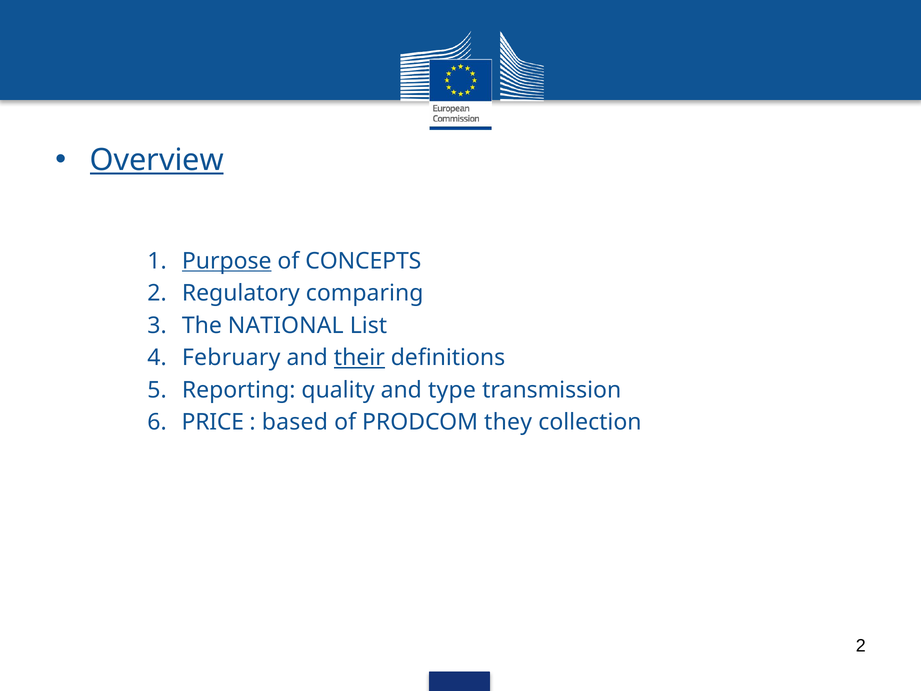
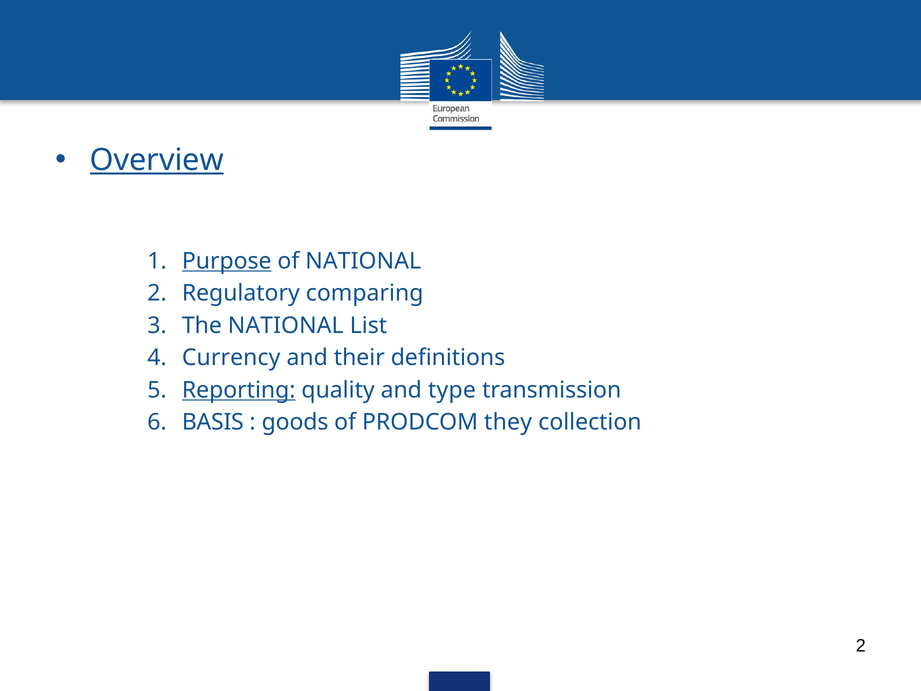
of CONCEPTS: CONCEPTS -> NATIONAL (363, 261)
February: February -> Currency (231, 358)
their underline: present -> none (359, 358)
Reporting underline: none -> present (239, 390)
PRICE: PRICE -> BASIS (213, 422)
based: based -> goods (295, 422)
